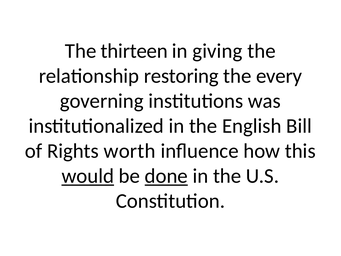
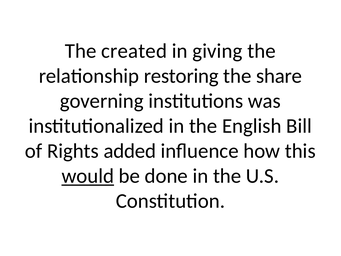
thirteen: thirteen -> created (134, 51)
every: every -> share (279, 76)
worth: worth -> added (130, 151)
done underline: present -> none (166, 176)
